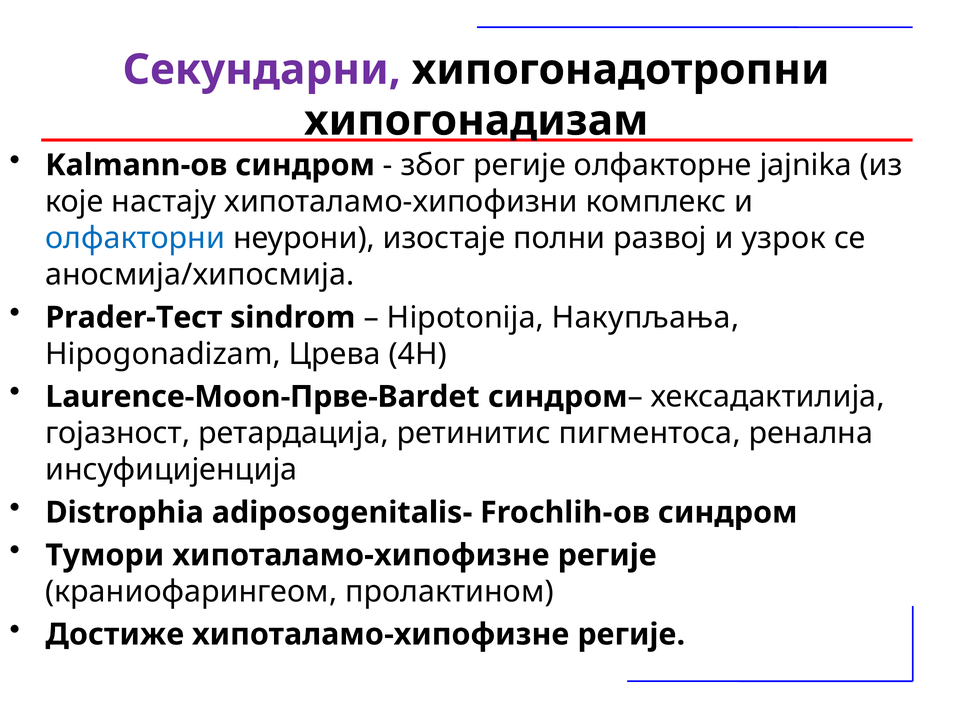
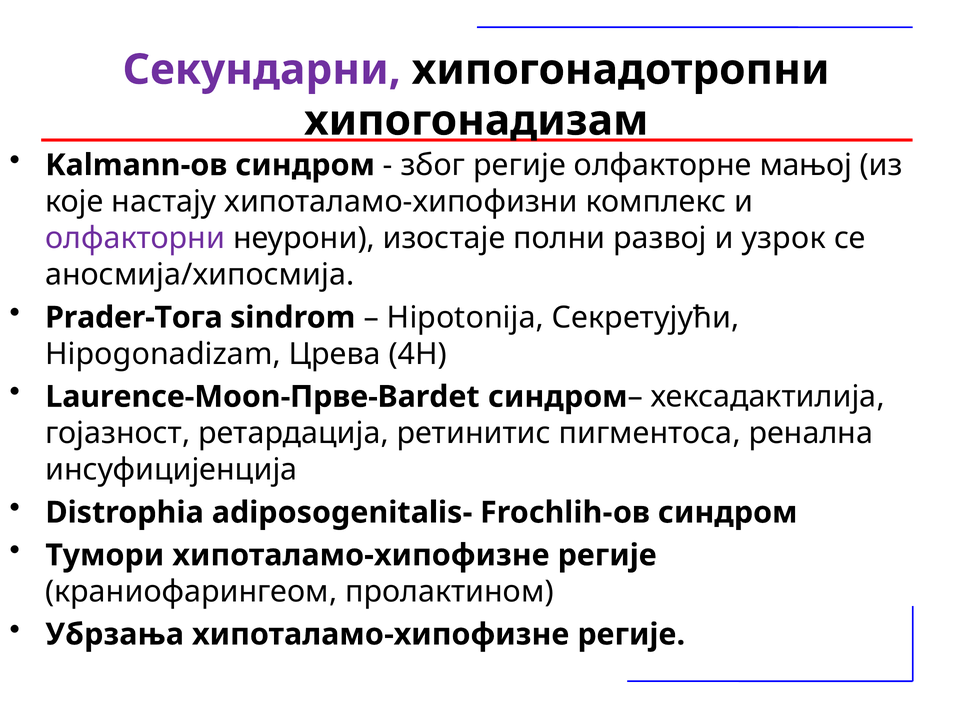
jajnika: jajnika -> мањој (806, 165)
олфакторни colour: blue -> purple (135, 238)
Prader-Тест: Prader-Тест -> Prader-Тога (134, 317)
Накупљања: Накупљања -> Секретујући (646, 317)
Достиже: Достиже -> Убрзања (115, 634)
